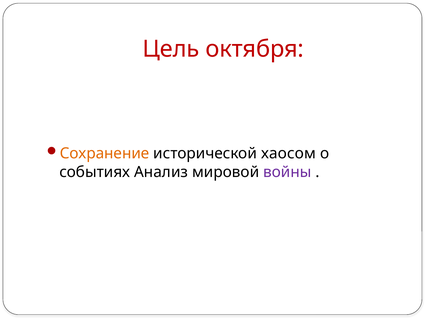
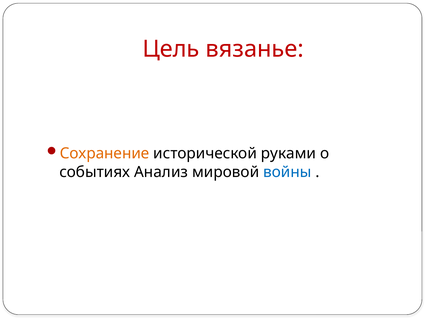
октября: октября -> вязанье (255, 49)
хаосом: хаосом -> руками (289, 153)
войны colour: purple -> blue (287, 172)
